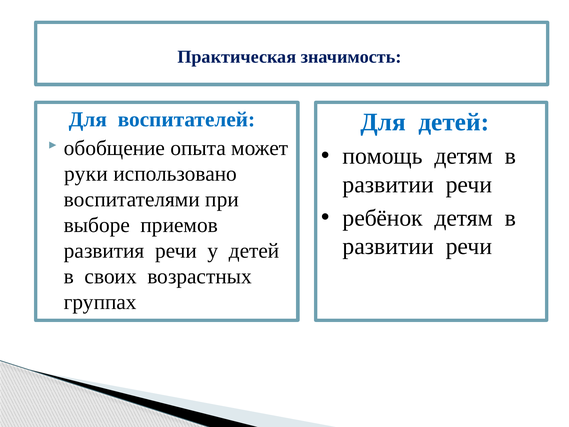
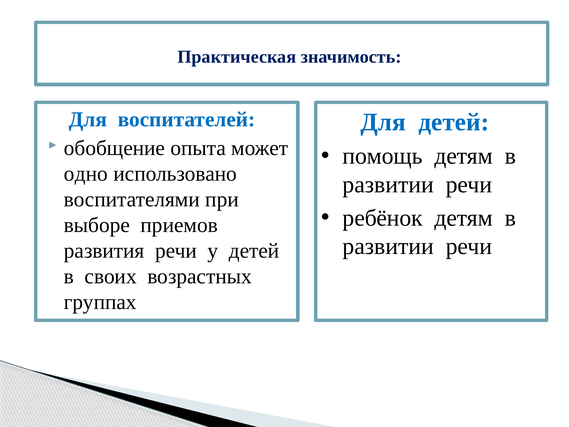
руки: руки -> одно (86, 174)
